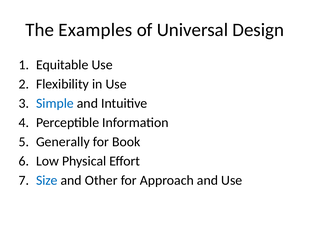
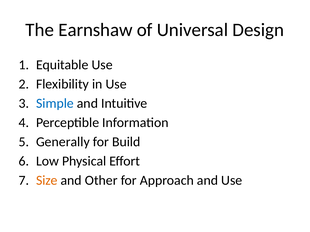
Examples: Examples -> Earnshaw (95, 30)
Book: Book -> Build (126, 142)
Size colour: blue -> orange (47, 181)
